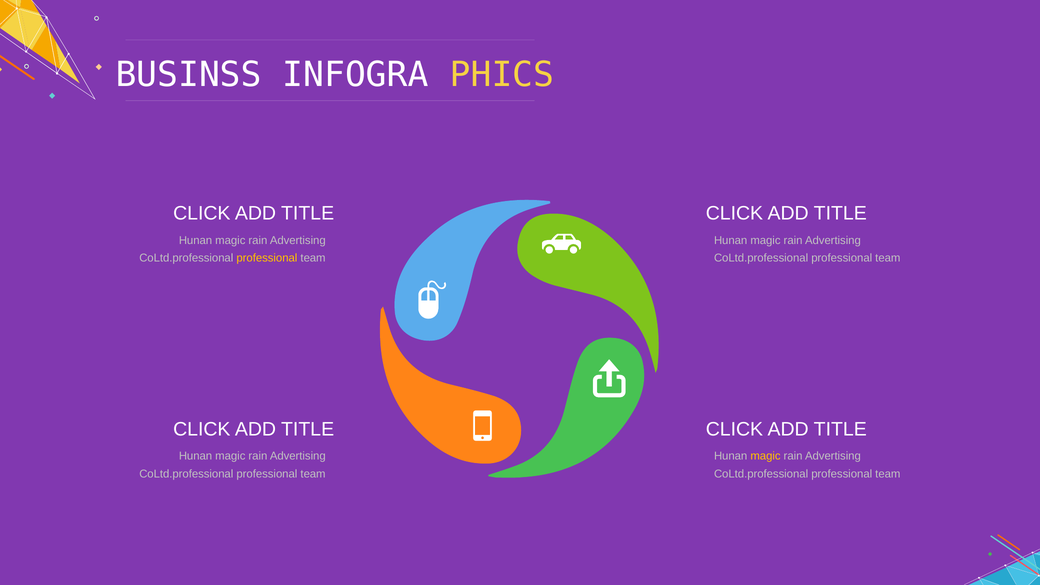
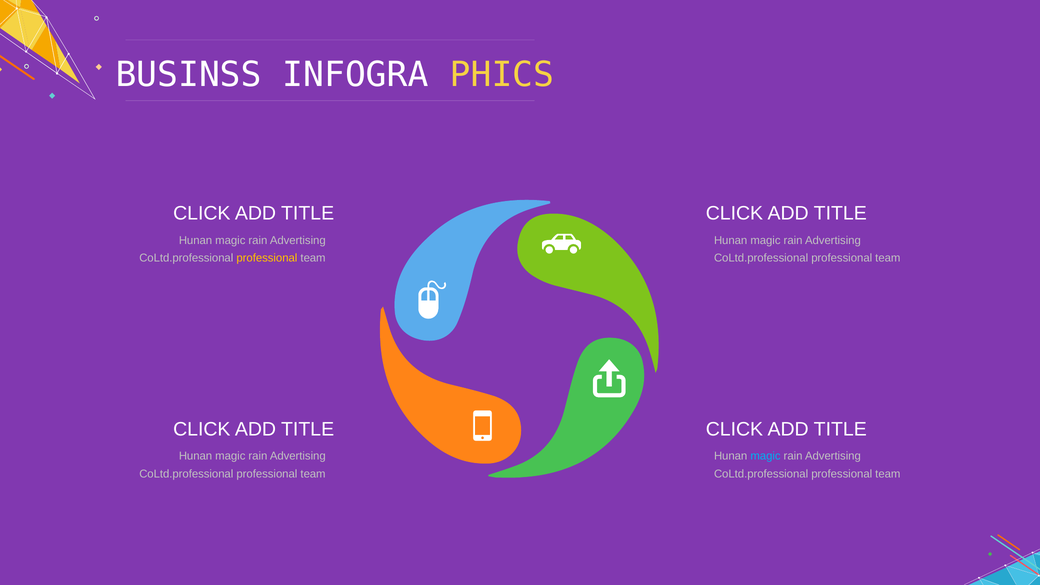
magic colour: yellow -> light blue (766, 456)
